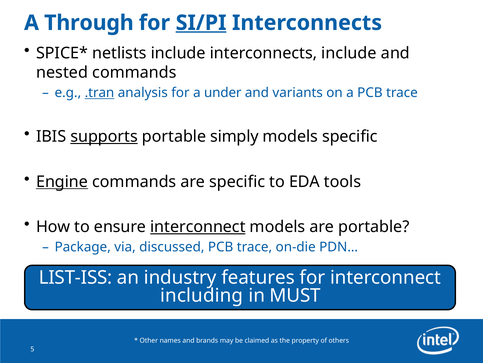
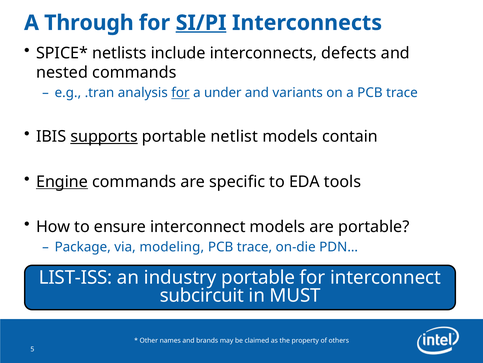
interconnects include: include -> defects (349, 53)
.tran underline: present -> none (99, 93)
for underline: none -> present (180, 93)
simply: simply -> netlist (234, 136)
models specific: specific -> contain (350, 136)
interconnect underline: present -> none (198, 226)
discussed: discussed -> modeling (172, 247)
industry features: features -> portable (258, 277)
including: including -> subcircuit (202, 295)
